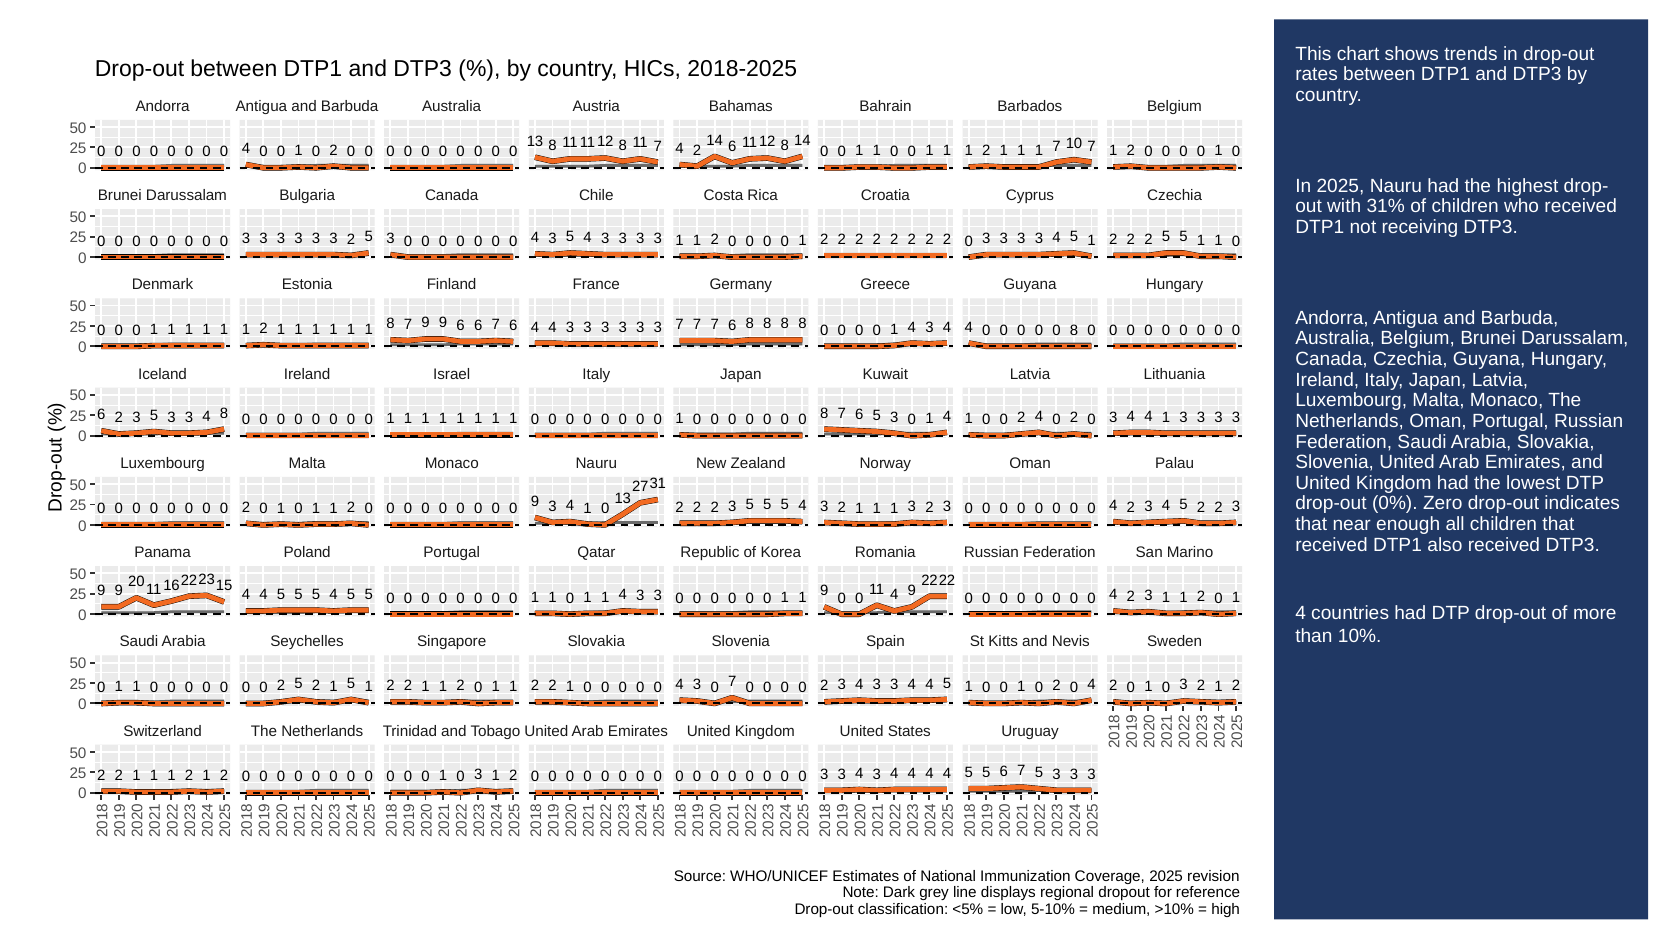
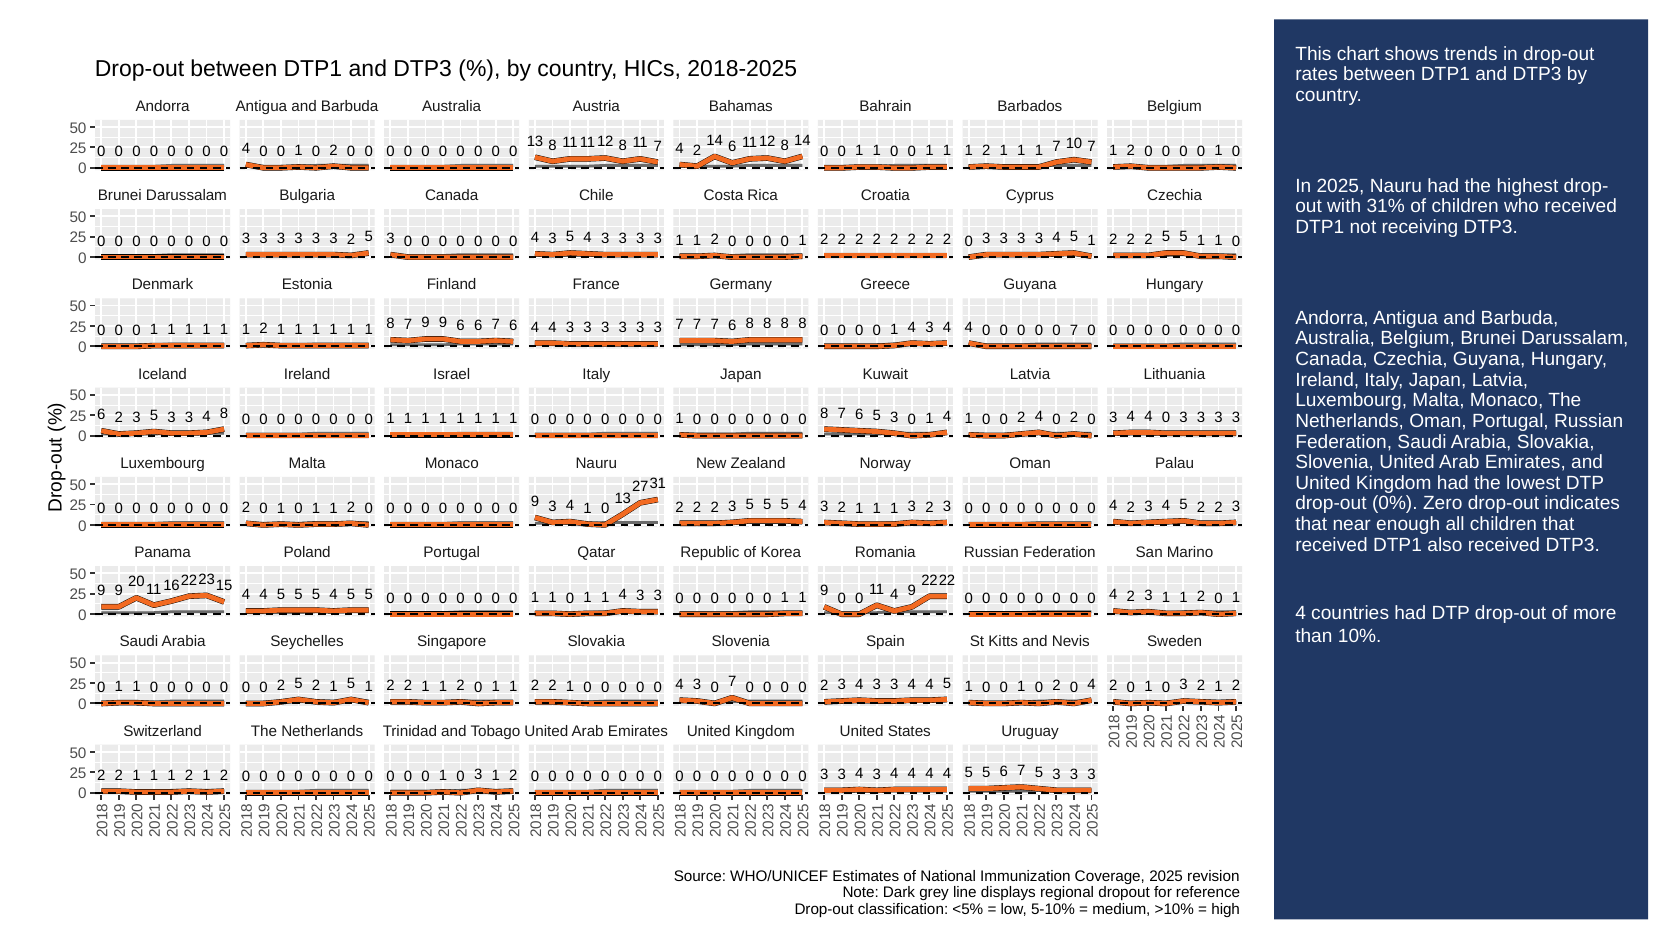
8: 8 -> 7 (1074, 330)
3 4 4 1: 1 -> 0 (1166, 417)
